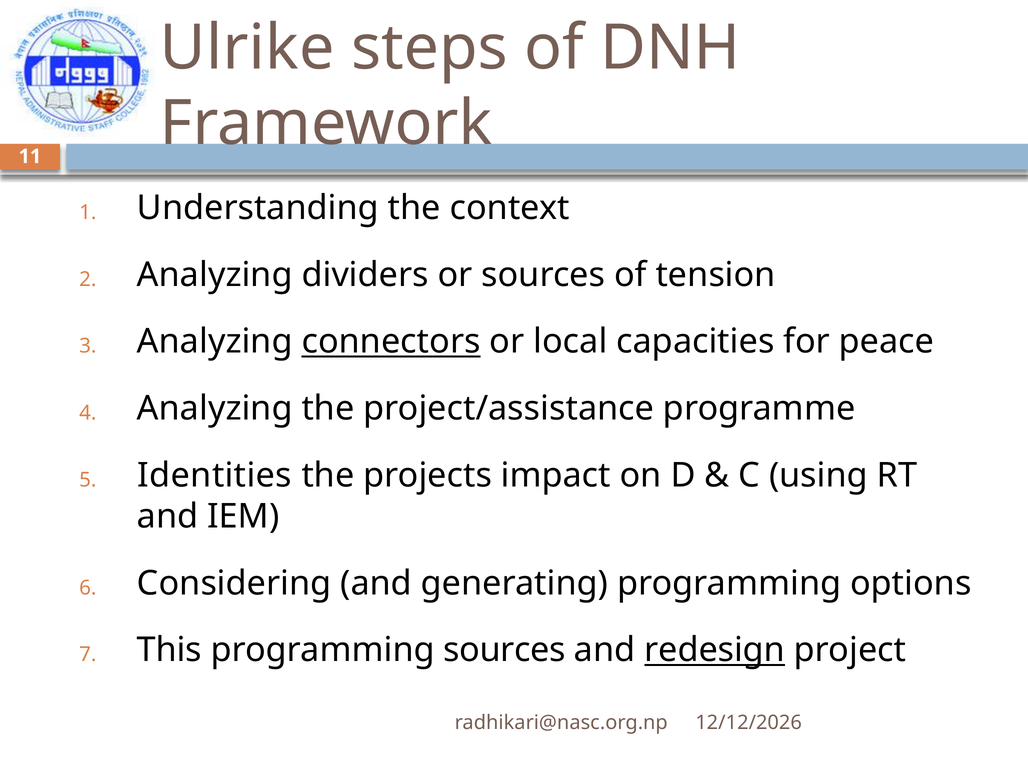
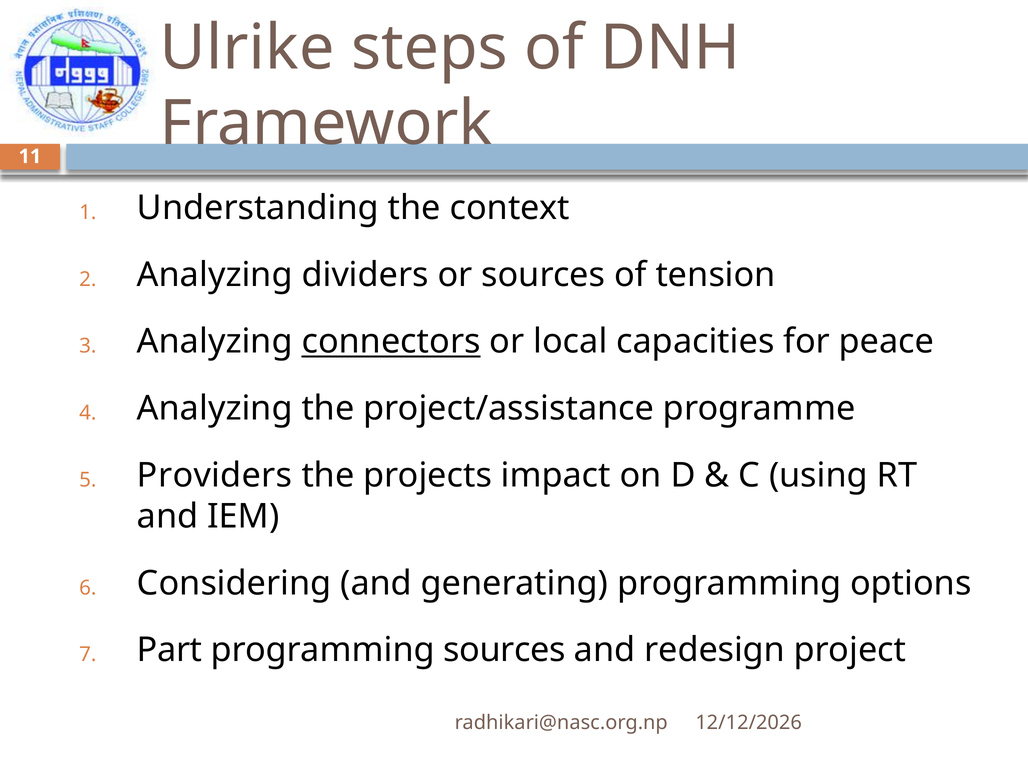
Identities: Identities -> Providers (215, 475)
This: This -> Part (169, 650)
redesign underline: present -> none (715, 650)
